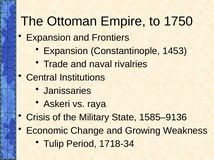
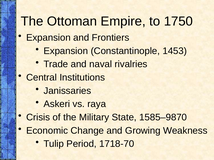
1585–9136: 1585–9136 -> 1585–9870 (163, 118)
1718-34: 1718-34 -> 1718-70 (117, 144)
